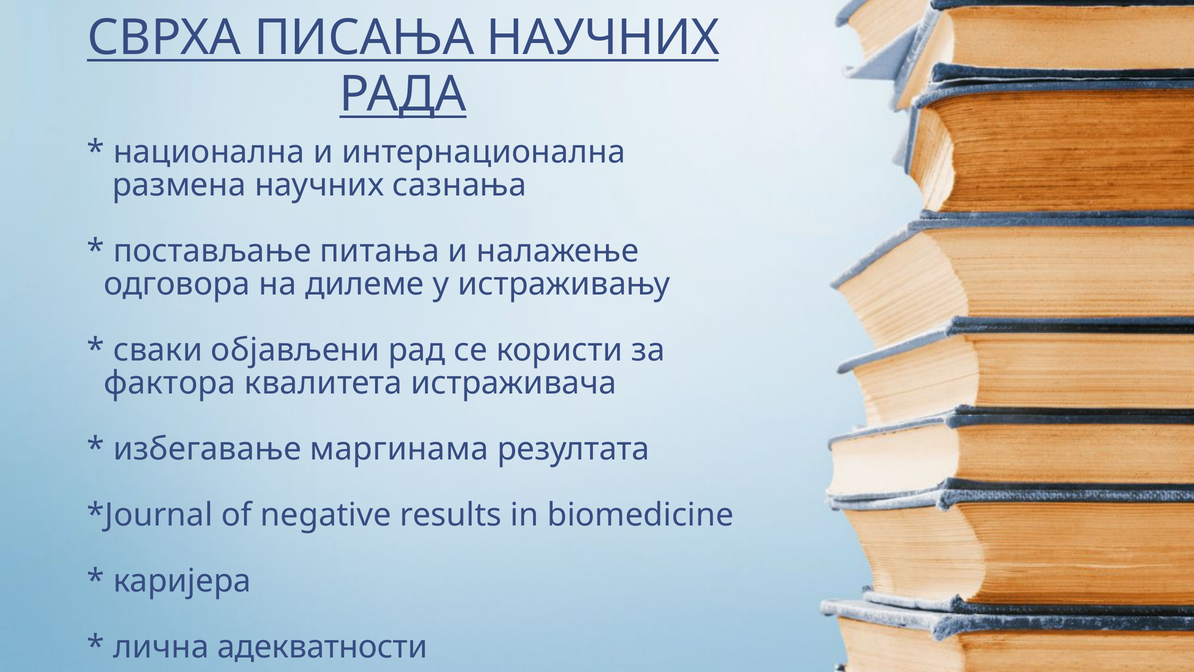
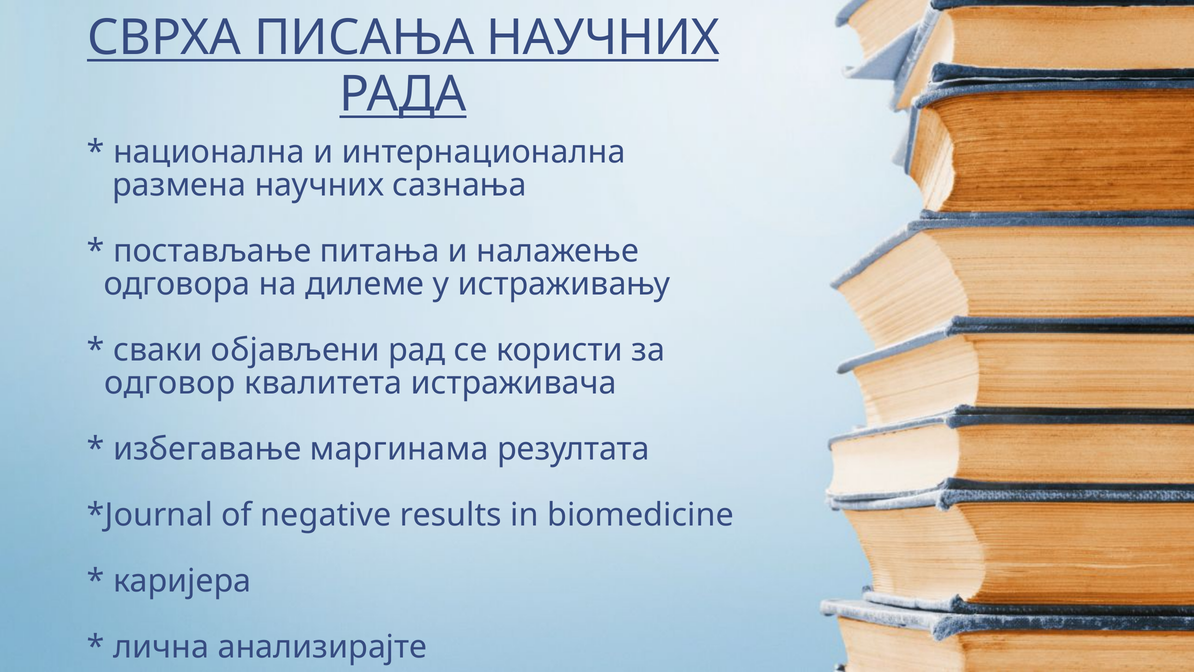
фактора: фактора -> одговор (170, 383)
адекватности: адекватности -> анализирајте (322, 647)
